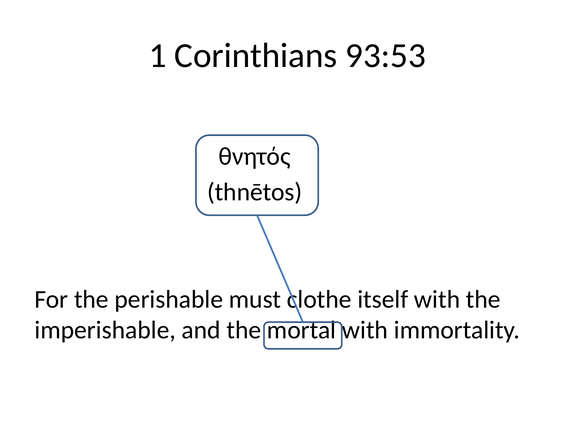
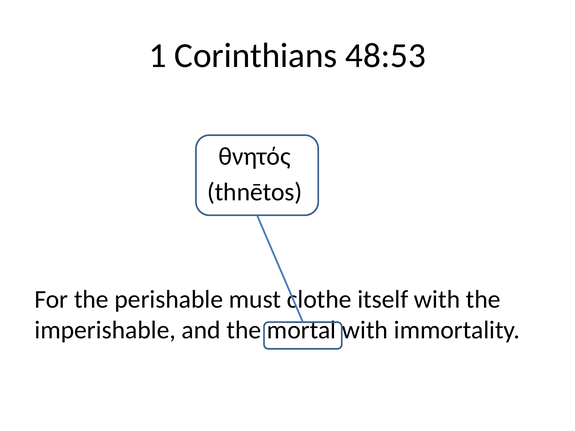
93:53: 93:53 -> 48:53 (386, 56)
